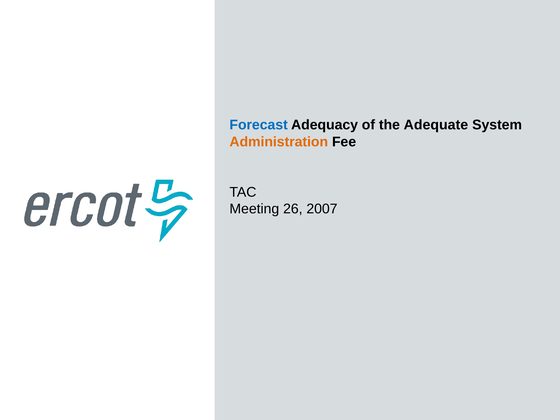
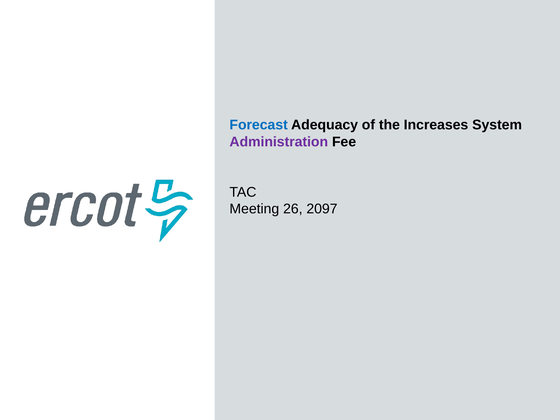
Adequate: Adequate -> Increases (436, 125)
Administration colour: orange -> purple (279, 142)
2007: 2007 -> 2097 (322, 209)
